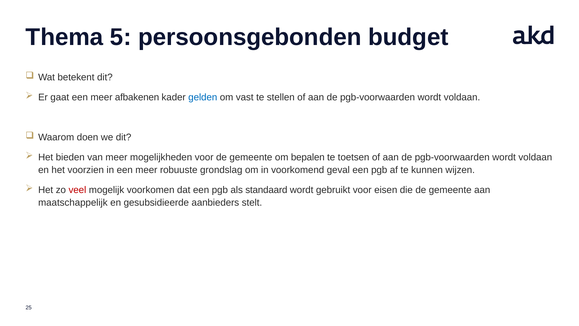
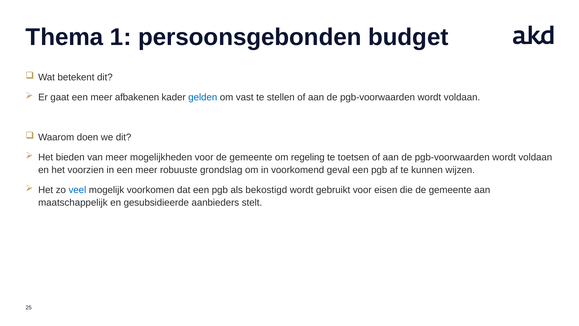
5: 5 -> 1 (121, 37)
bepalen: bepalen -> regeling (308, 157)
veel colour: red -> blue (77, 190)
standaard: standaard -> bekostigd (266, 190)
